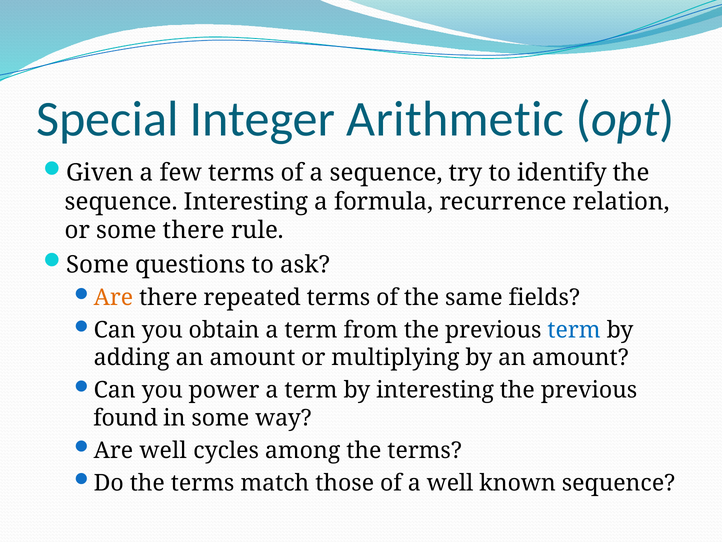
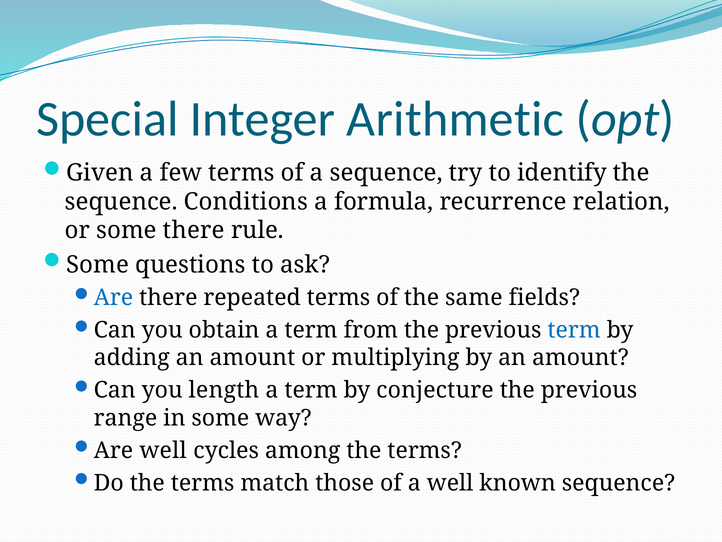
sequence Interesting: Interesting -> Conditions (246, 201)
Are colour: orange -> blue (113, 297)
power: power -> length (224, 390)
by interesting: interesting -> conjecture (435, 390)
found: found -> range (125, 418)
